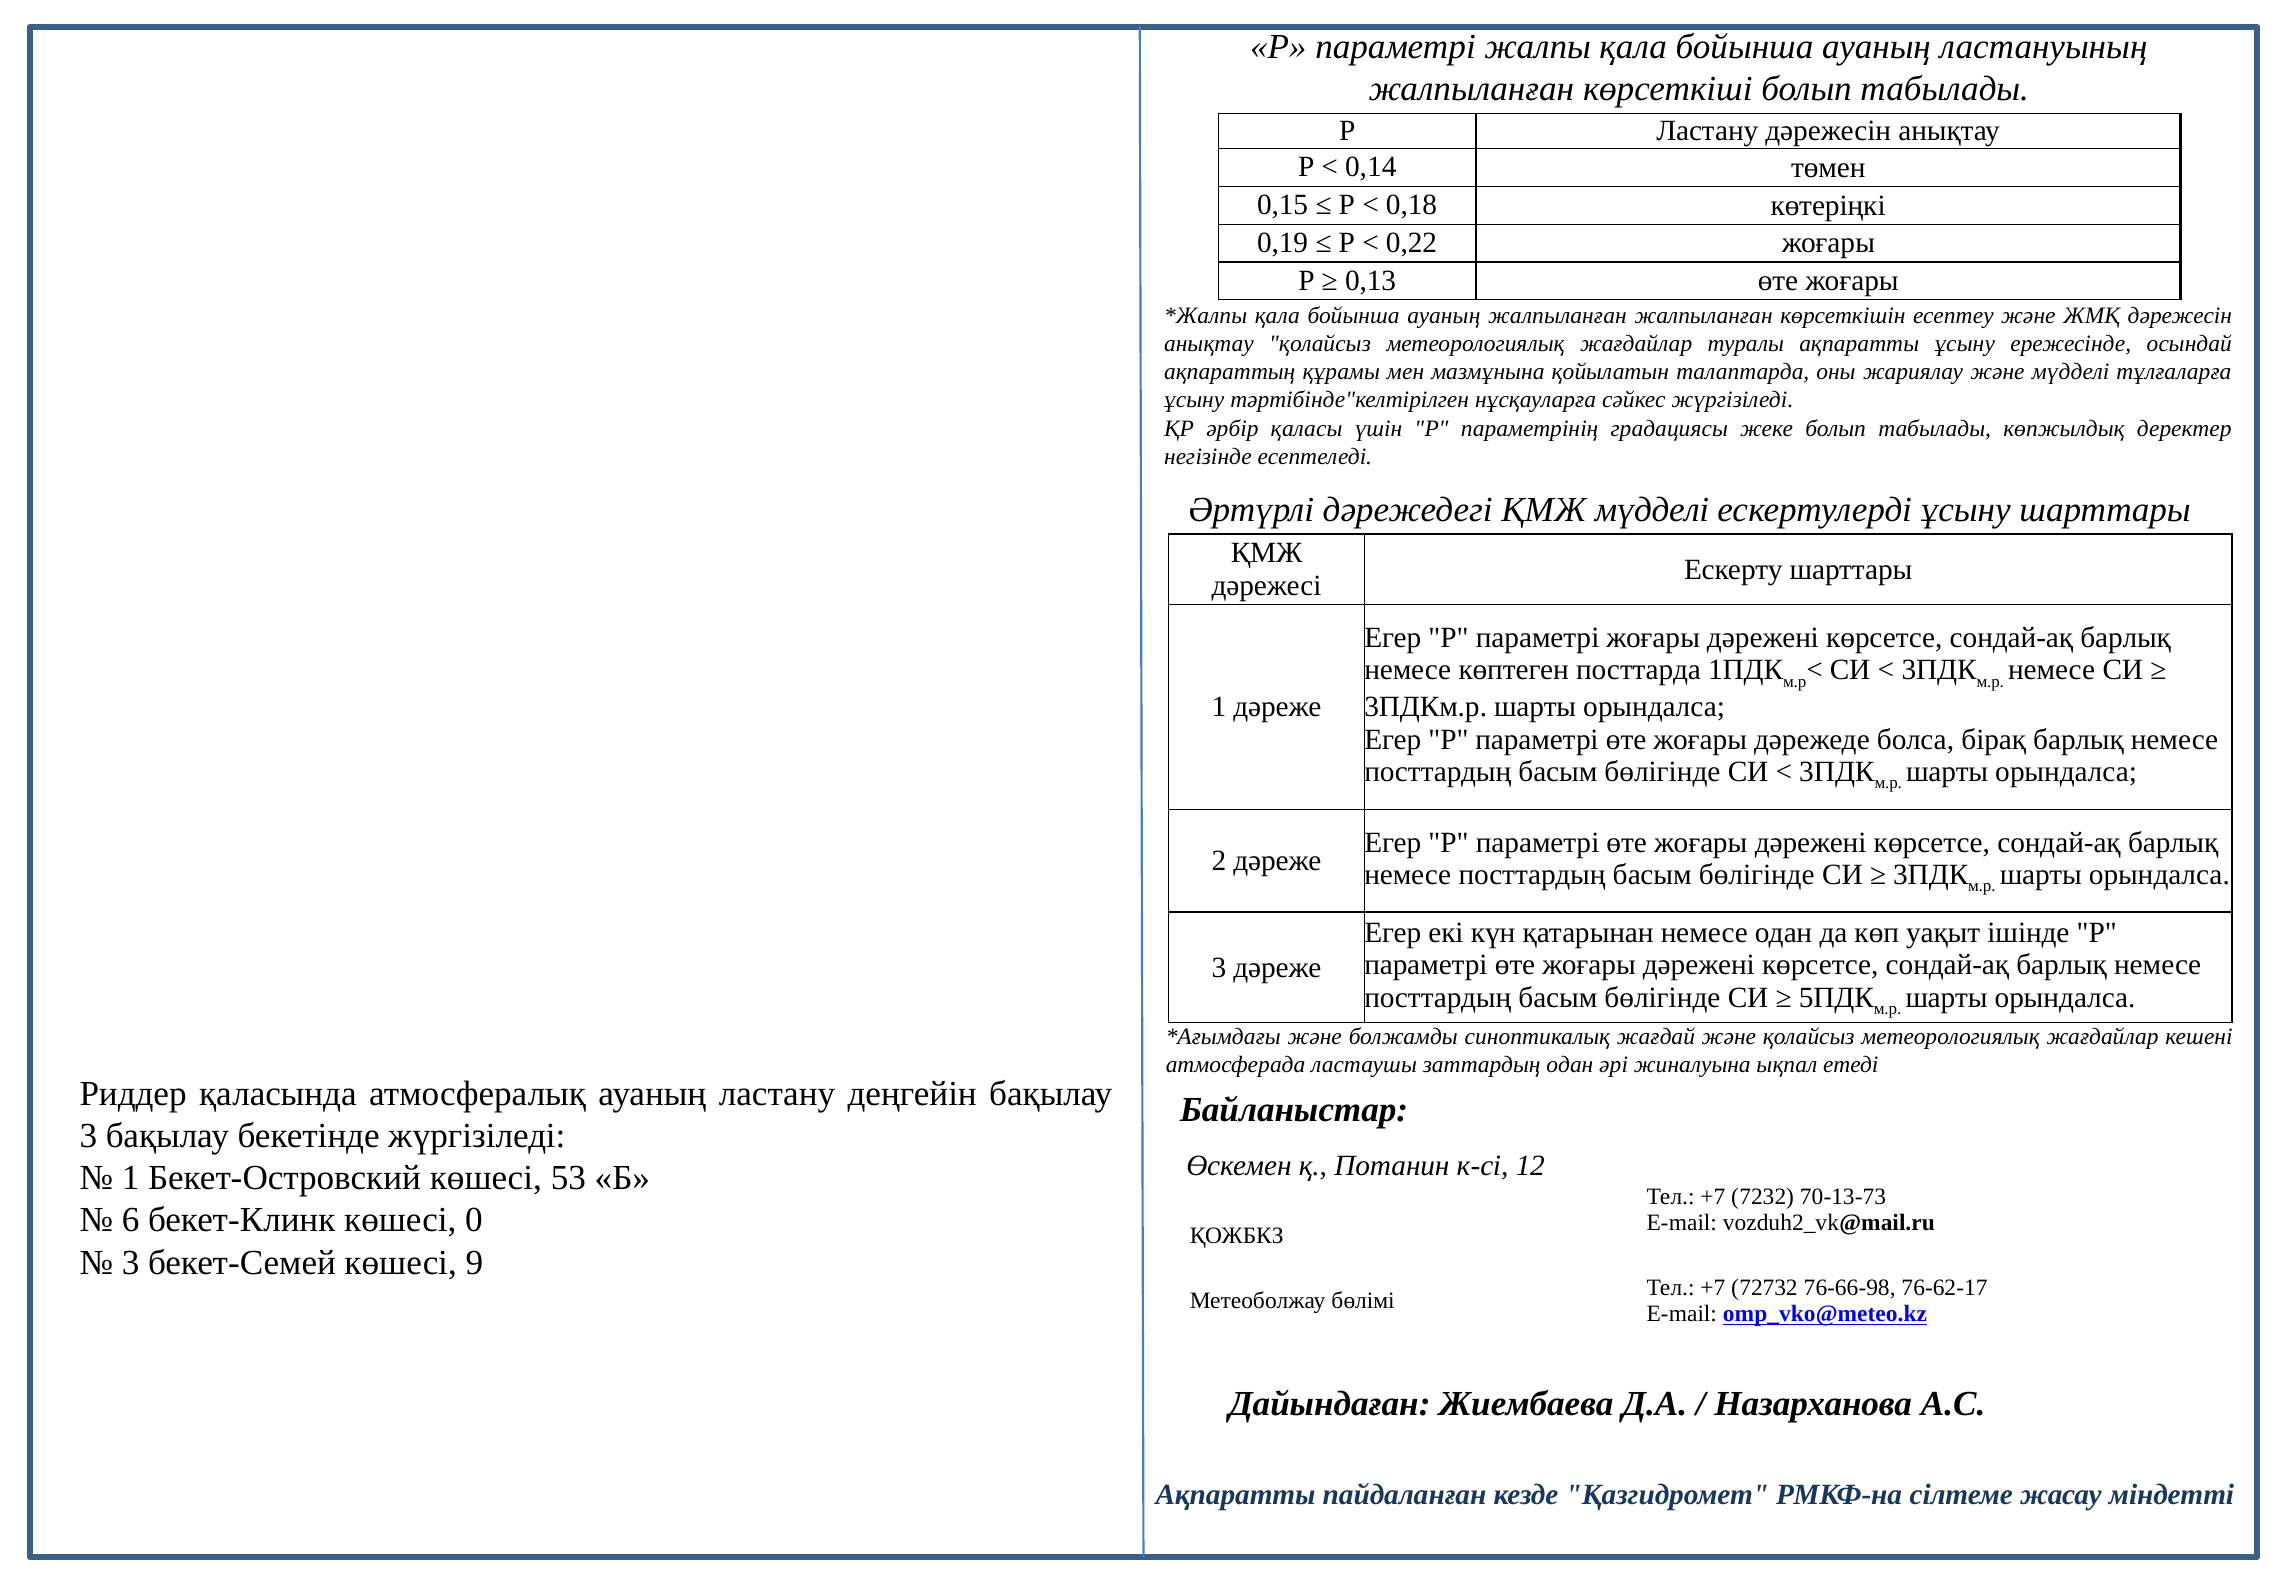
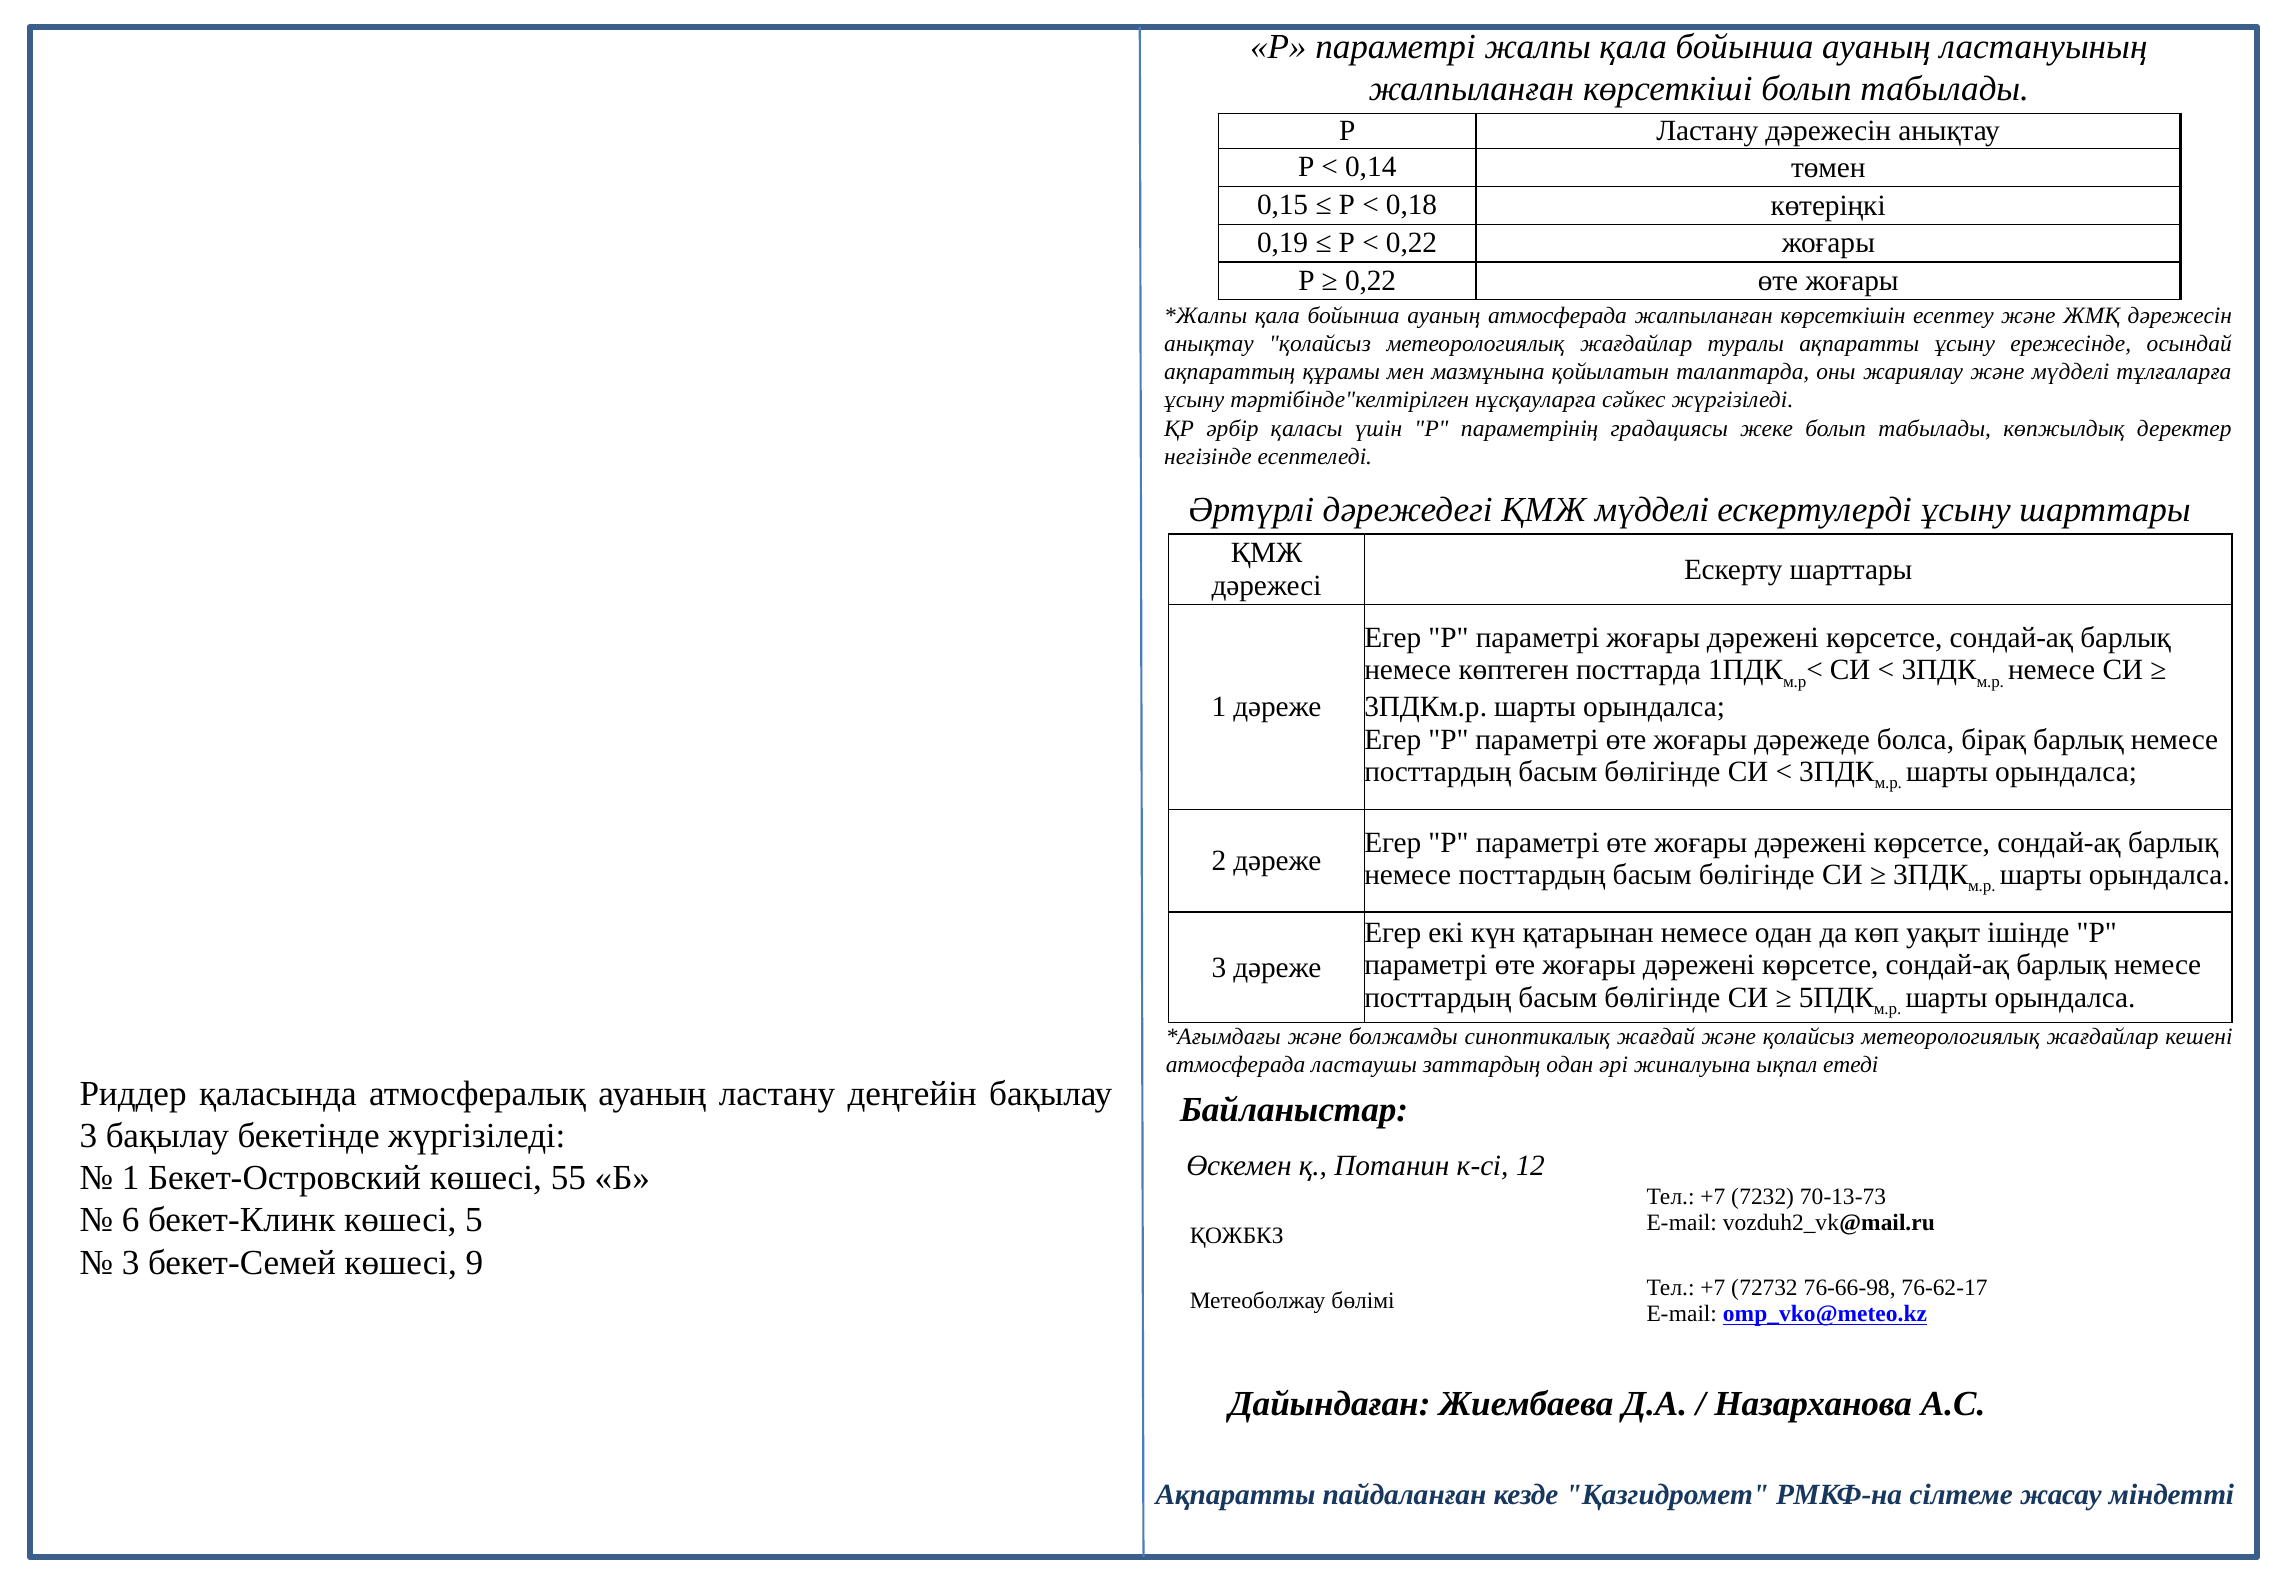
0,13: 0,13 -> 0,22 (1371, 280)
ауаның жалпыланған: жалпыланған -> атмосферада (1557, 316)
53: 53 -> 55 (568, 1177)
0: 0 -> 5 (474, 1220)
